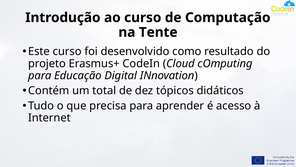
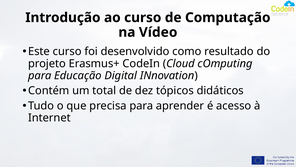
Tente: Tente -> Vídeo (158, 32)
